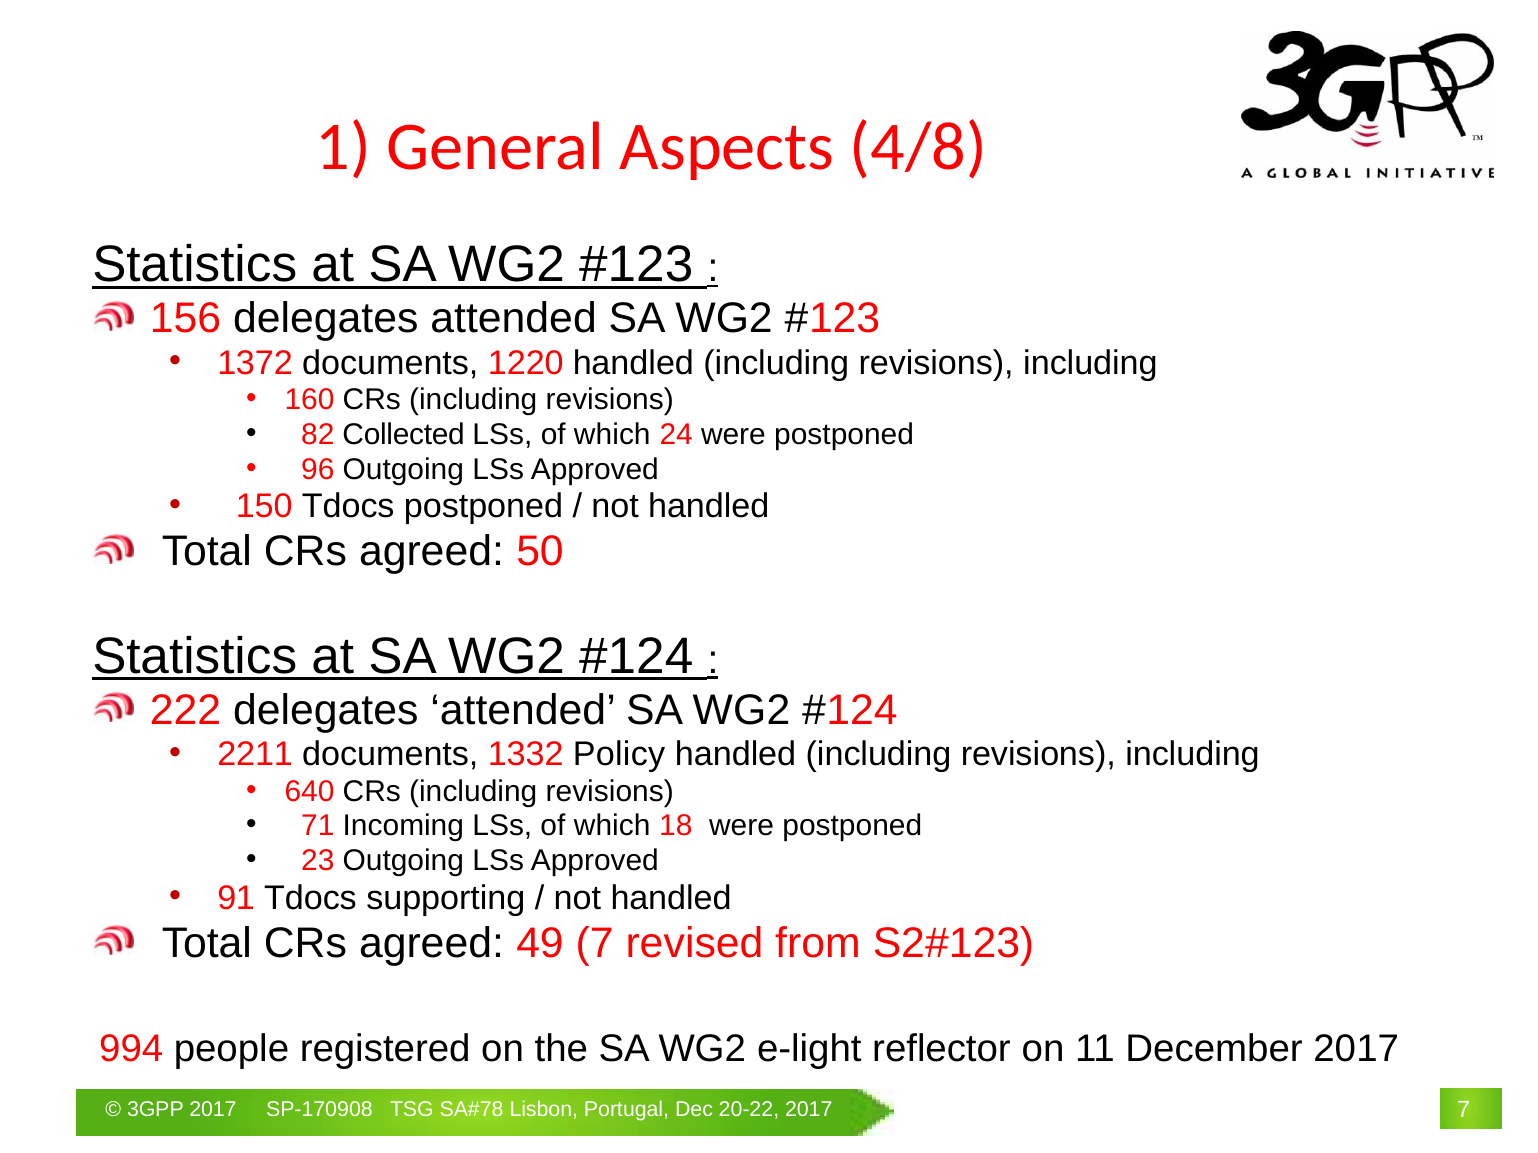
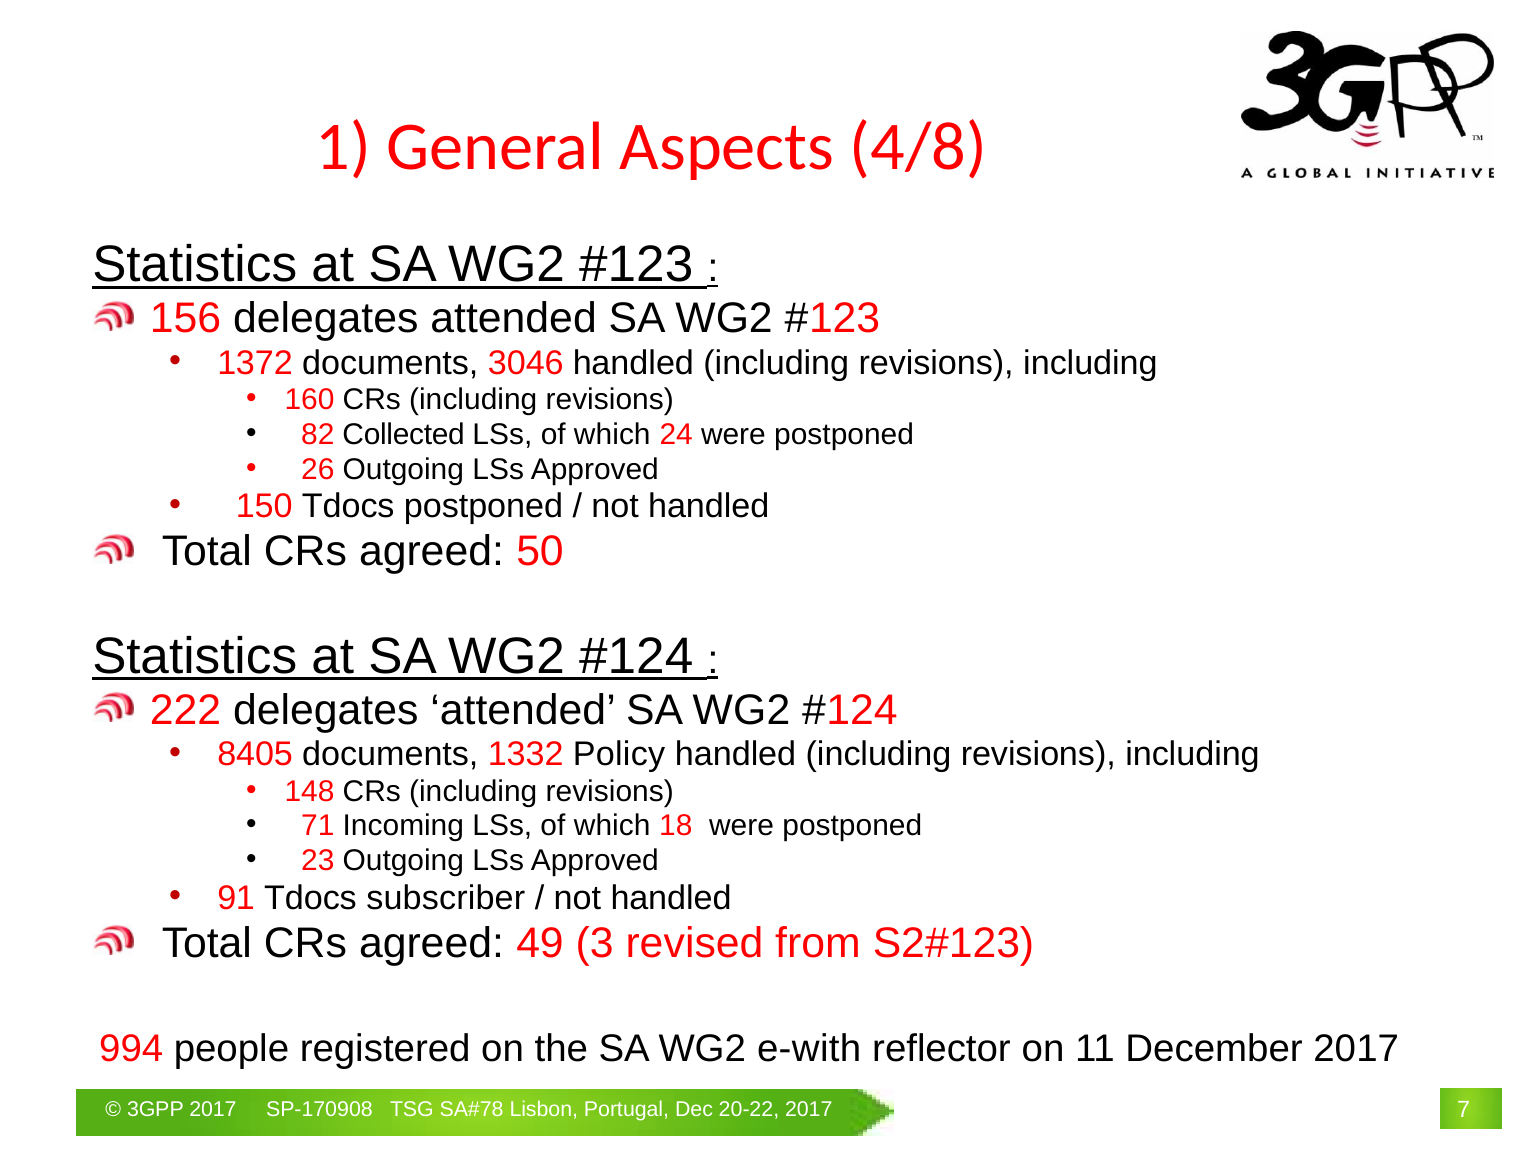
1220: 1220 -> 3046 (526, 363)
96: 96 -> 26 (318, 469)
2211: 2211 -> 8405 (255, 755)
640: 640 -> 148 (309, 792)
supporting: supporting -> subscriber (446, 898)
49 7: 7 -> 3 (595, 943)
e-light: e-light -> e-with (809, 1049)
